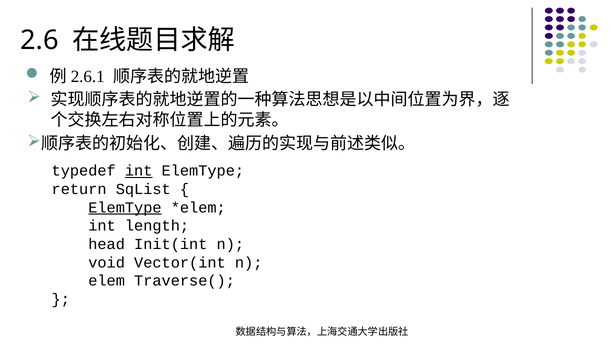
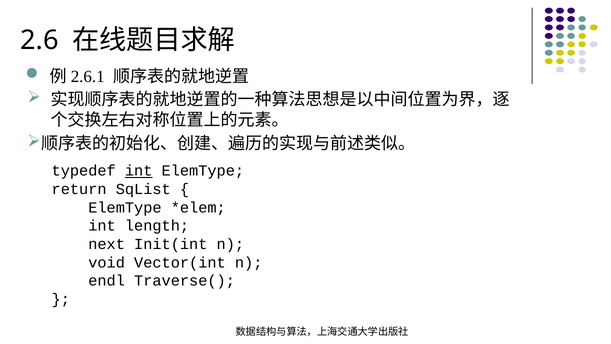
ElemType underline: present -> none (125, 207)
head: head -> next (107, 244)
elem: elem -> endl (107, 281)
